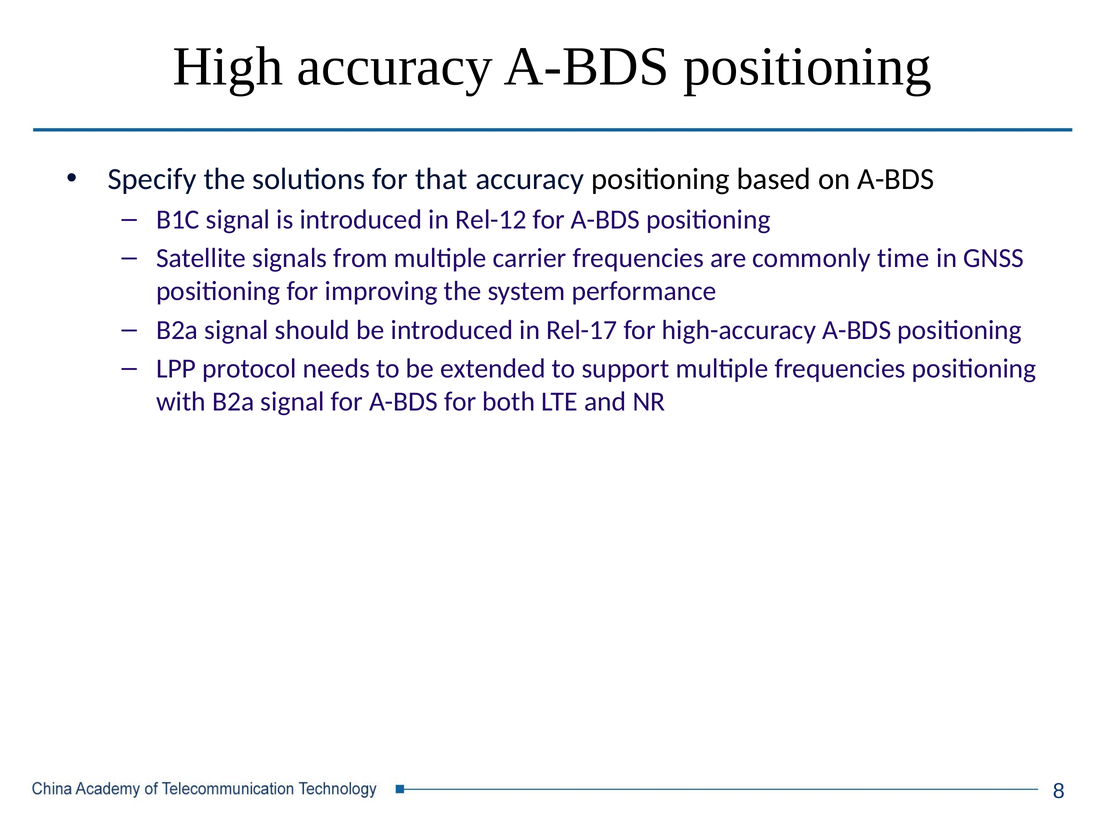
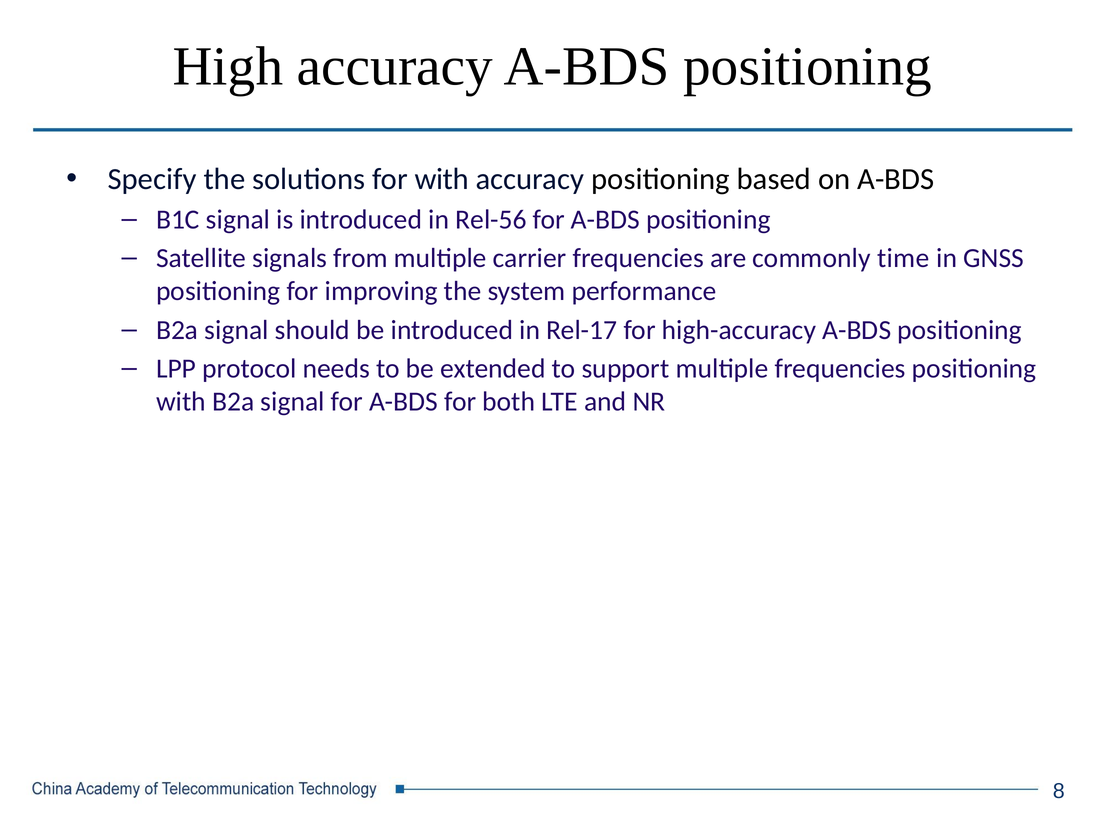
for that: that -> with (442, 179)
Rel-12: Rel-12 -> Rel-56 (491, 220)
